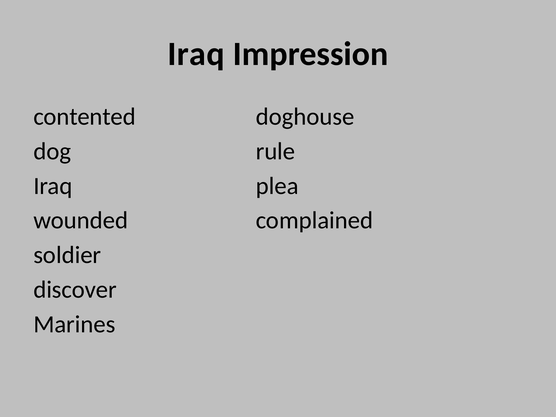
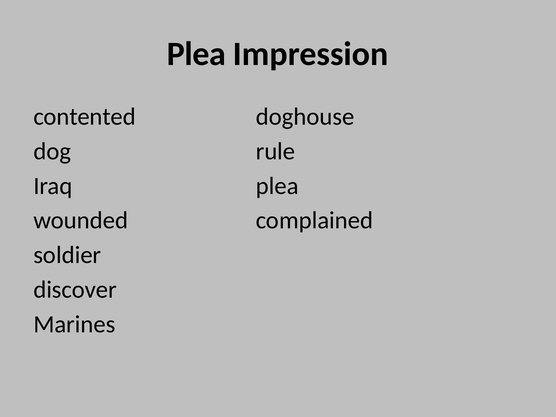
Iraq: Iraq -> Plea (196, 54)
